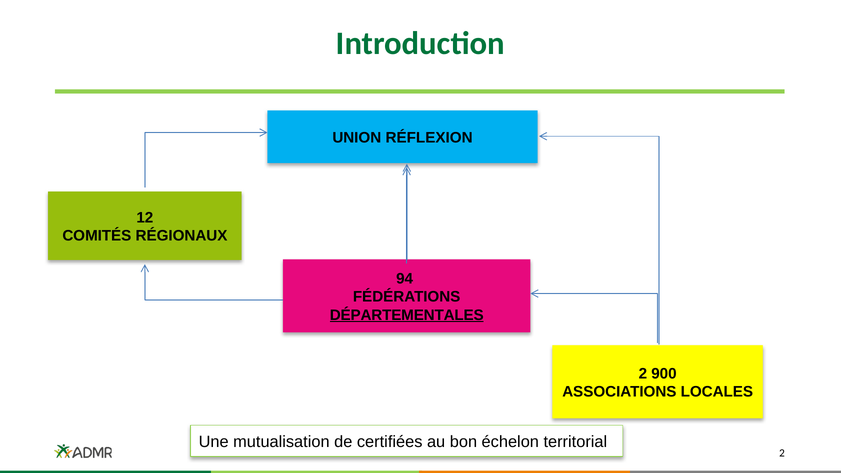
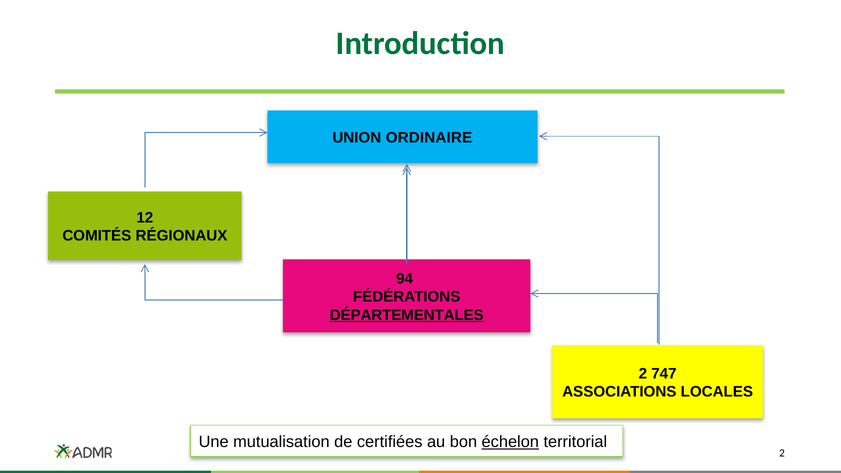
RÉFLEXION: RÉFLEXION -> ORDINAIRE (429, 138)
900: 900 -> 747 (664, 374)
échelon underline: none -> present (510, 442)
